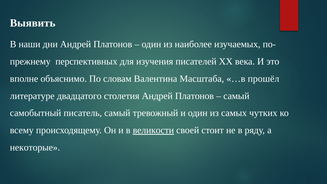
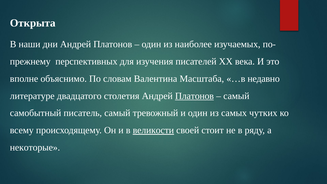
Выявить: Выявить -> Открыта (33, 23)
прошёл: прошёл -> недавно (264, 79)
Платонов underline: none -> present (194, 96)
